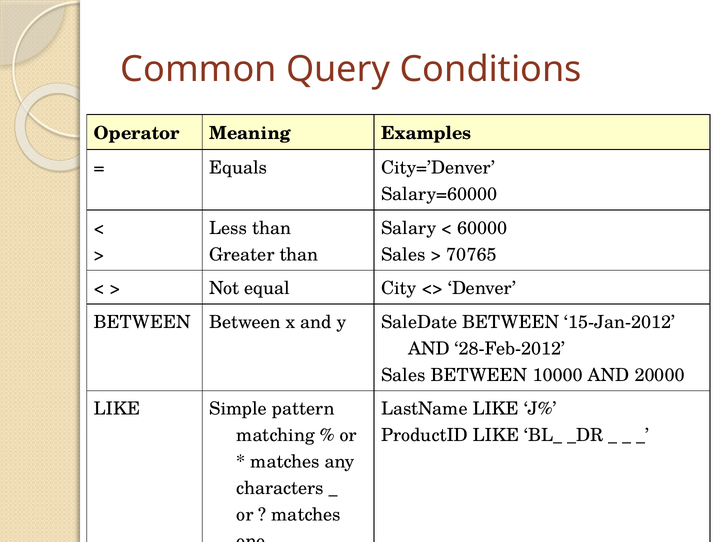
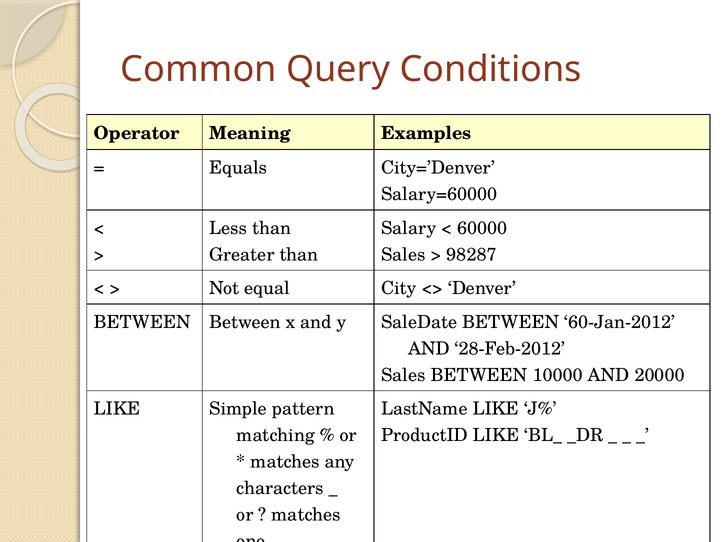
70765: 70765 -> 98287 (472, 254)
15-Jan-2012: 15-Jan-2012 -> 60-Jan-2012 (620, 322)
